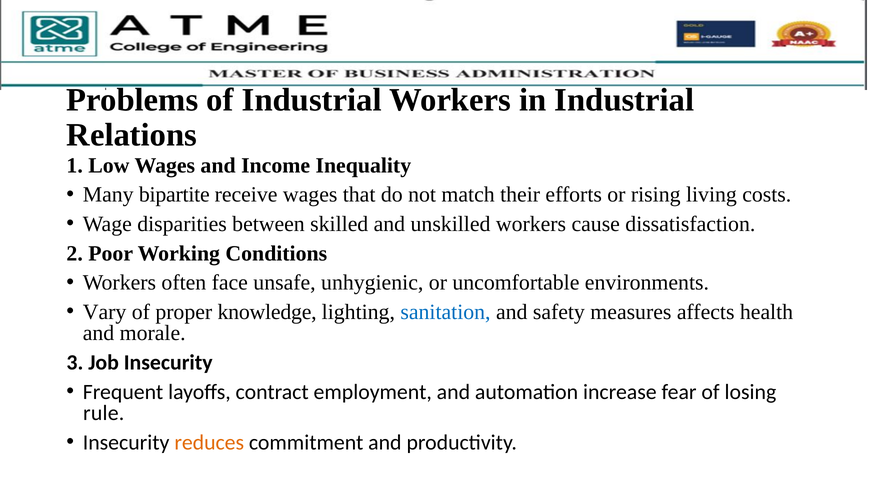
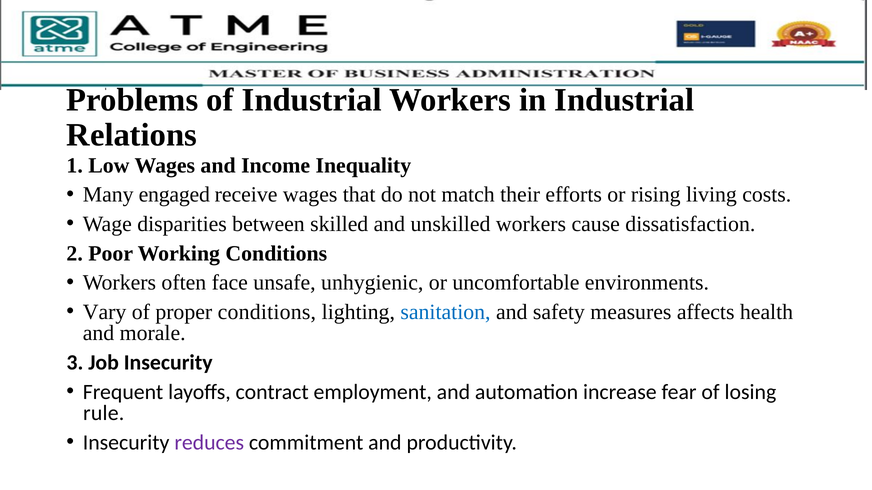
bipartite: bipartite -> engaged (174, 195)
proper knowledge: knowledge -> conditions (267, 312)
reduces colour: orange -> purple (209, 443)
